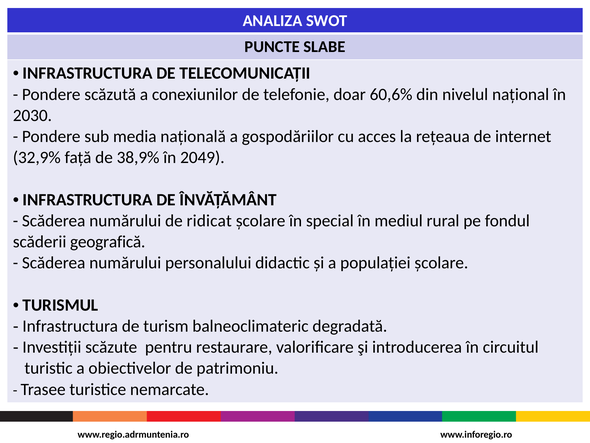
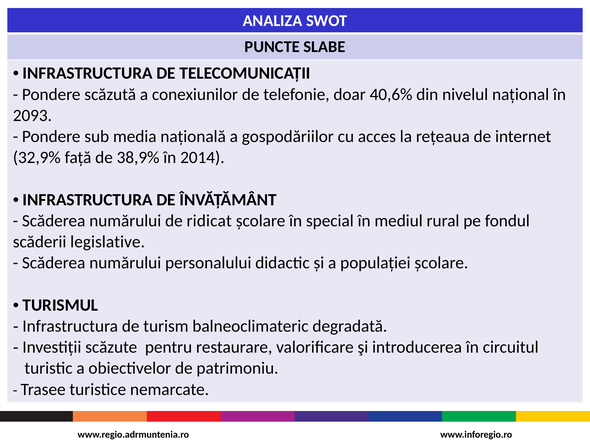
60,6%: 60,6% -> 40,6% (391, 94)
2030: 2030 -> 2093 (32, 115)
2049: 2049 -> 2014 (202, 157)
geografică: geografică -> legislative (108, 242)
